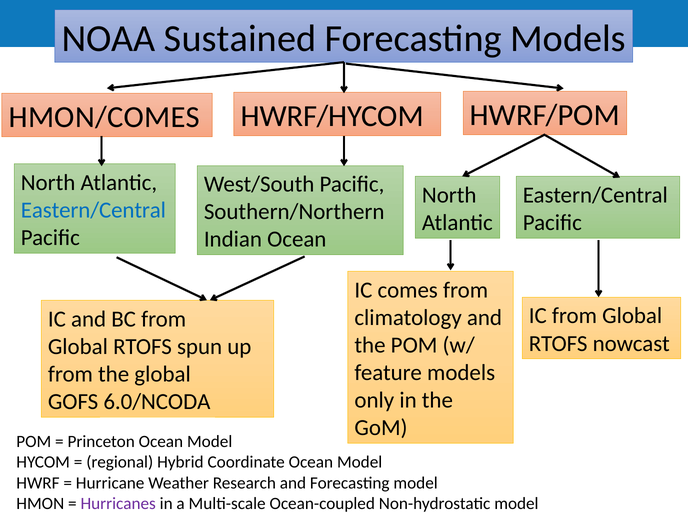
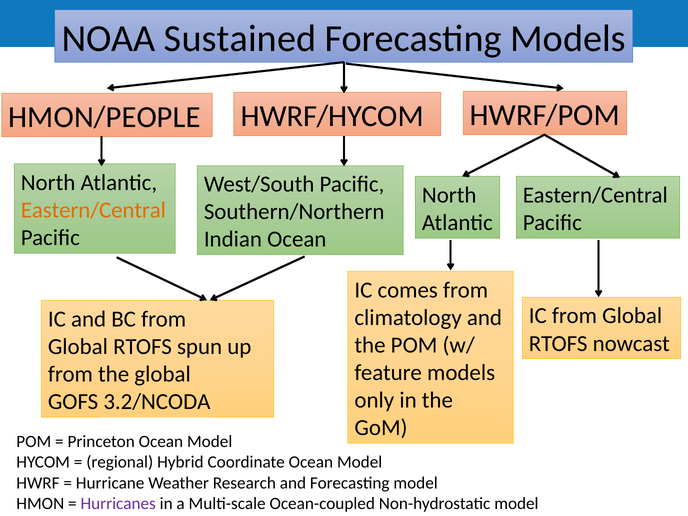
HMON/COMES: HMON/COMES -> HMON/PEOPLE (104, 117)
Eastern/Central colour: blue -> orange (93, 210)
6.0/NCODA: 6.0/NCODA -> 3.2/NCODA (157, 401)
